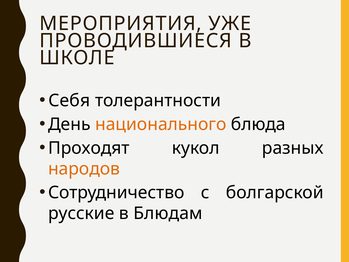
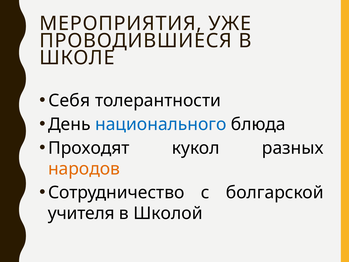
национального colour: orange -> blue (161, 124)
русские: русские -> учителя (81, 213)
Блюдам: Блюдам -> Школой (168, 213)
